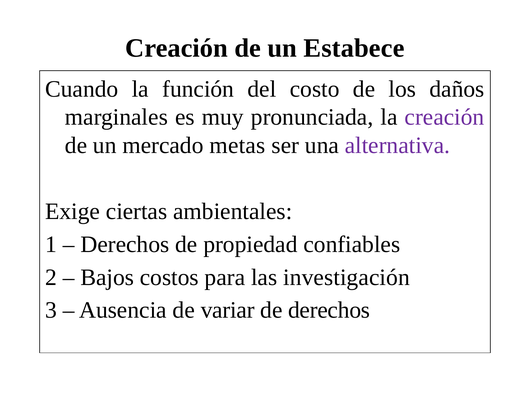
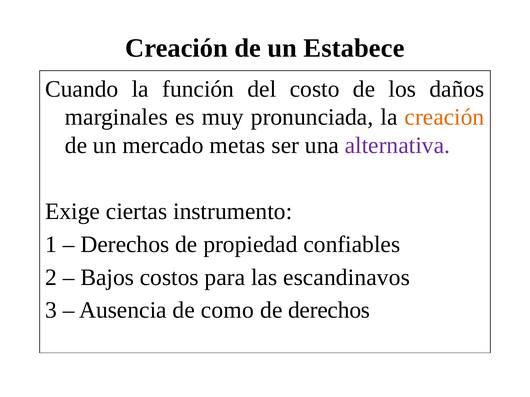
creación colour: purple -> orange (445, 117)
ambientales: ambientales -> instrumento (233, 212)
investigación: investigación -> escandinavos (347, 278)
variar: variar -> como (227, 311)
